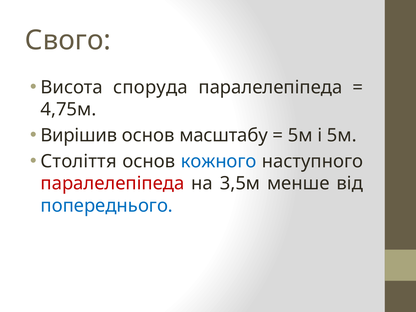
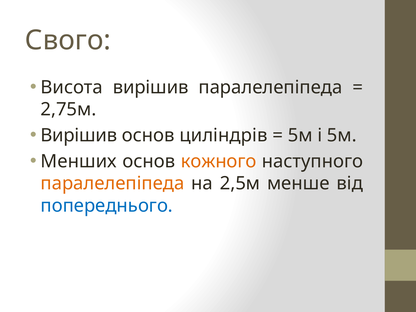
Висота споруда: споруда -> вирішив (151, 87)
4,75м: 4,75м -> 2,75м (68, 109)
масштабу: масштабу -> циліндрів (223, 135)
Століття: Століття -> Менших (79, 161)
кожного colour: blue -> orange (219, 161)
паралелепіпеда colour: red -> orange (112, 184)
3,5м: 3,5м -> 2,5м (240, 184)
